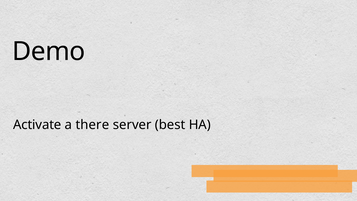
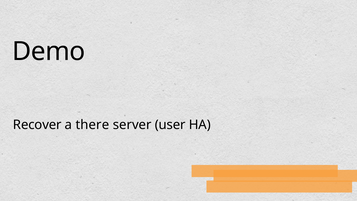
Activate: Activate -> Recover (37, 125)
best: best -> user (170, 125)
